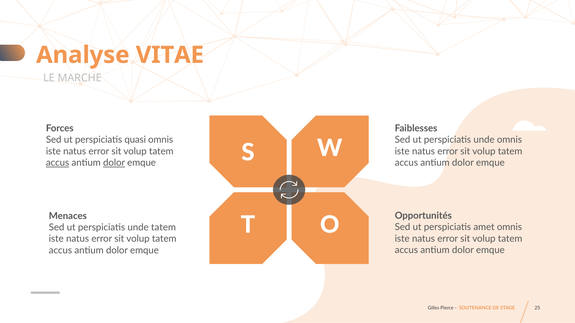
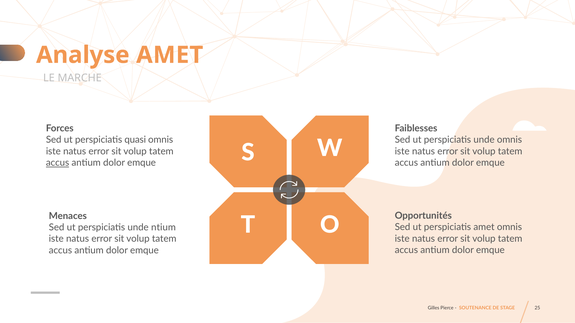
Analyse VITAE: VITAE -> AMET (170, 55)
dolor underline: present -> none (114, 163)
unde tatem: tatem -> ntium (163, 228)
